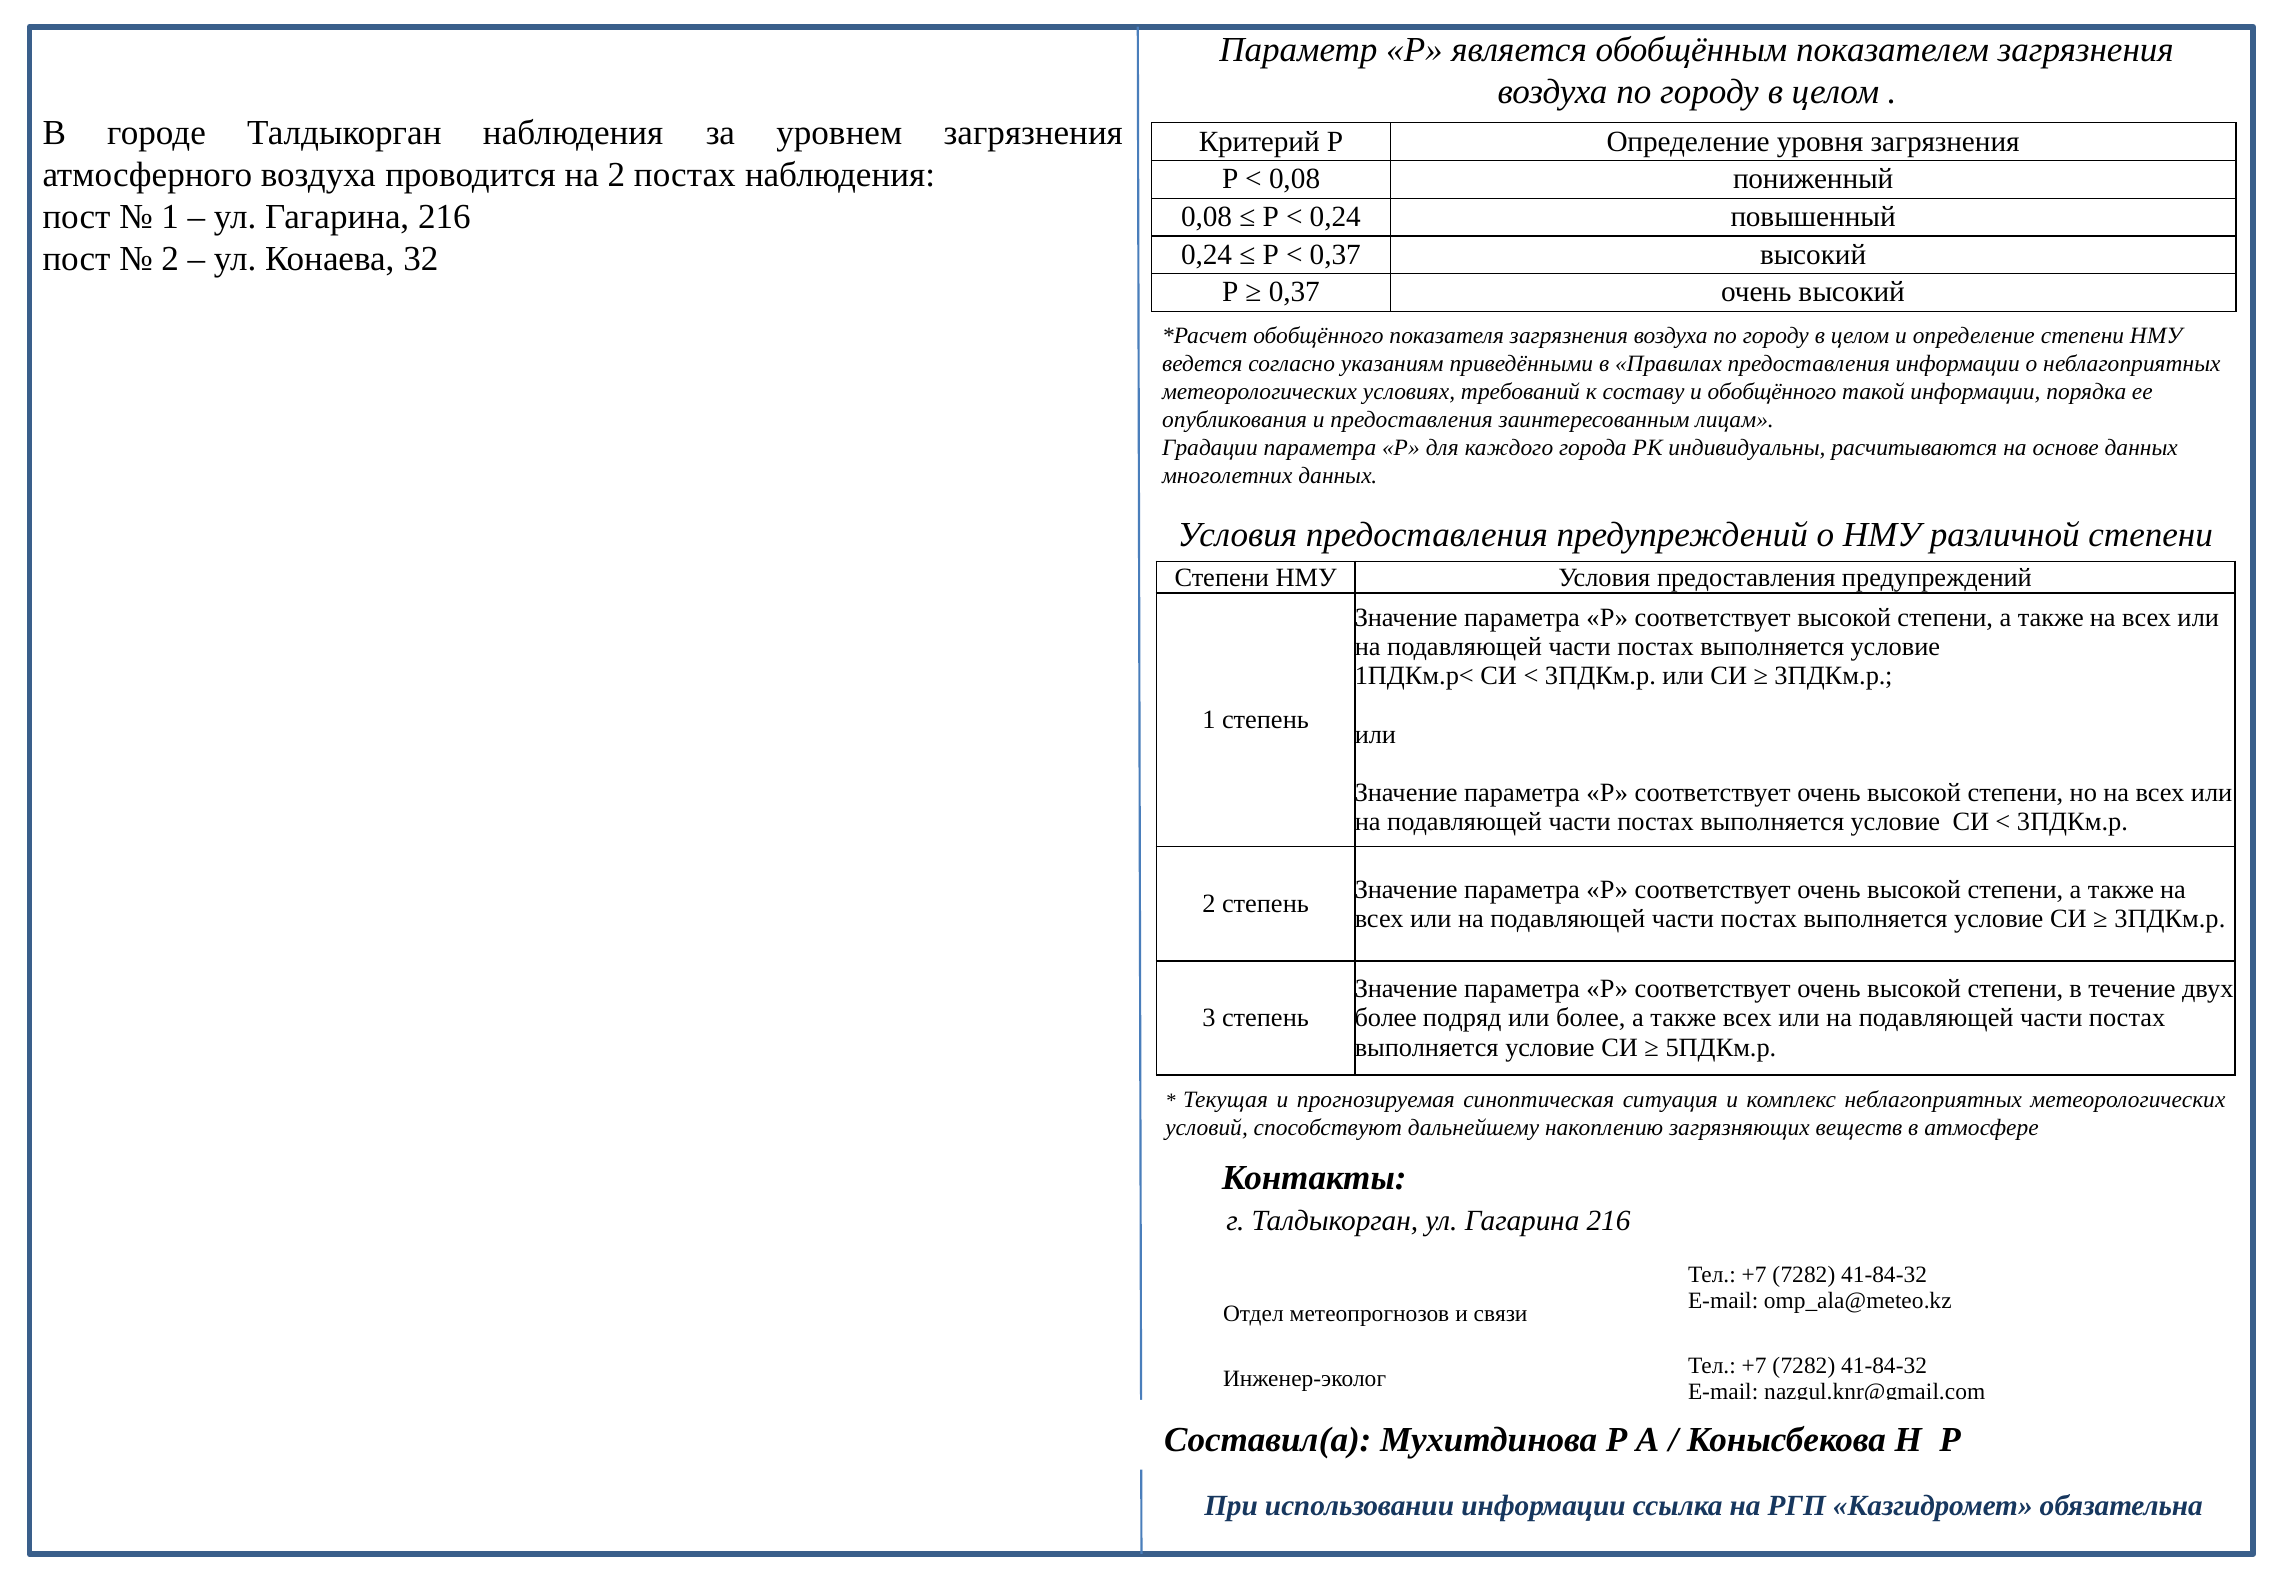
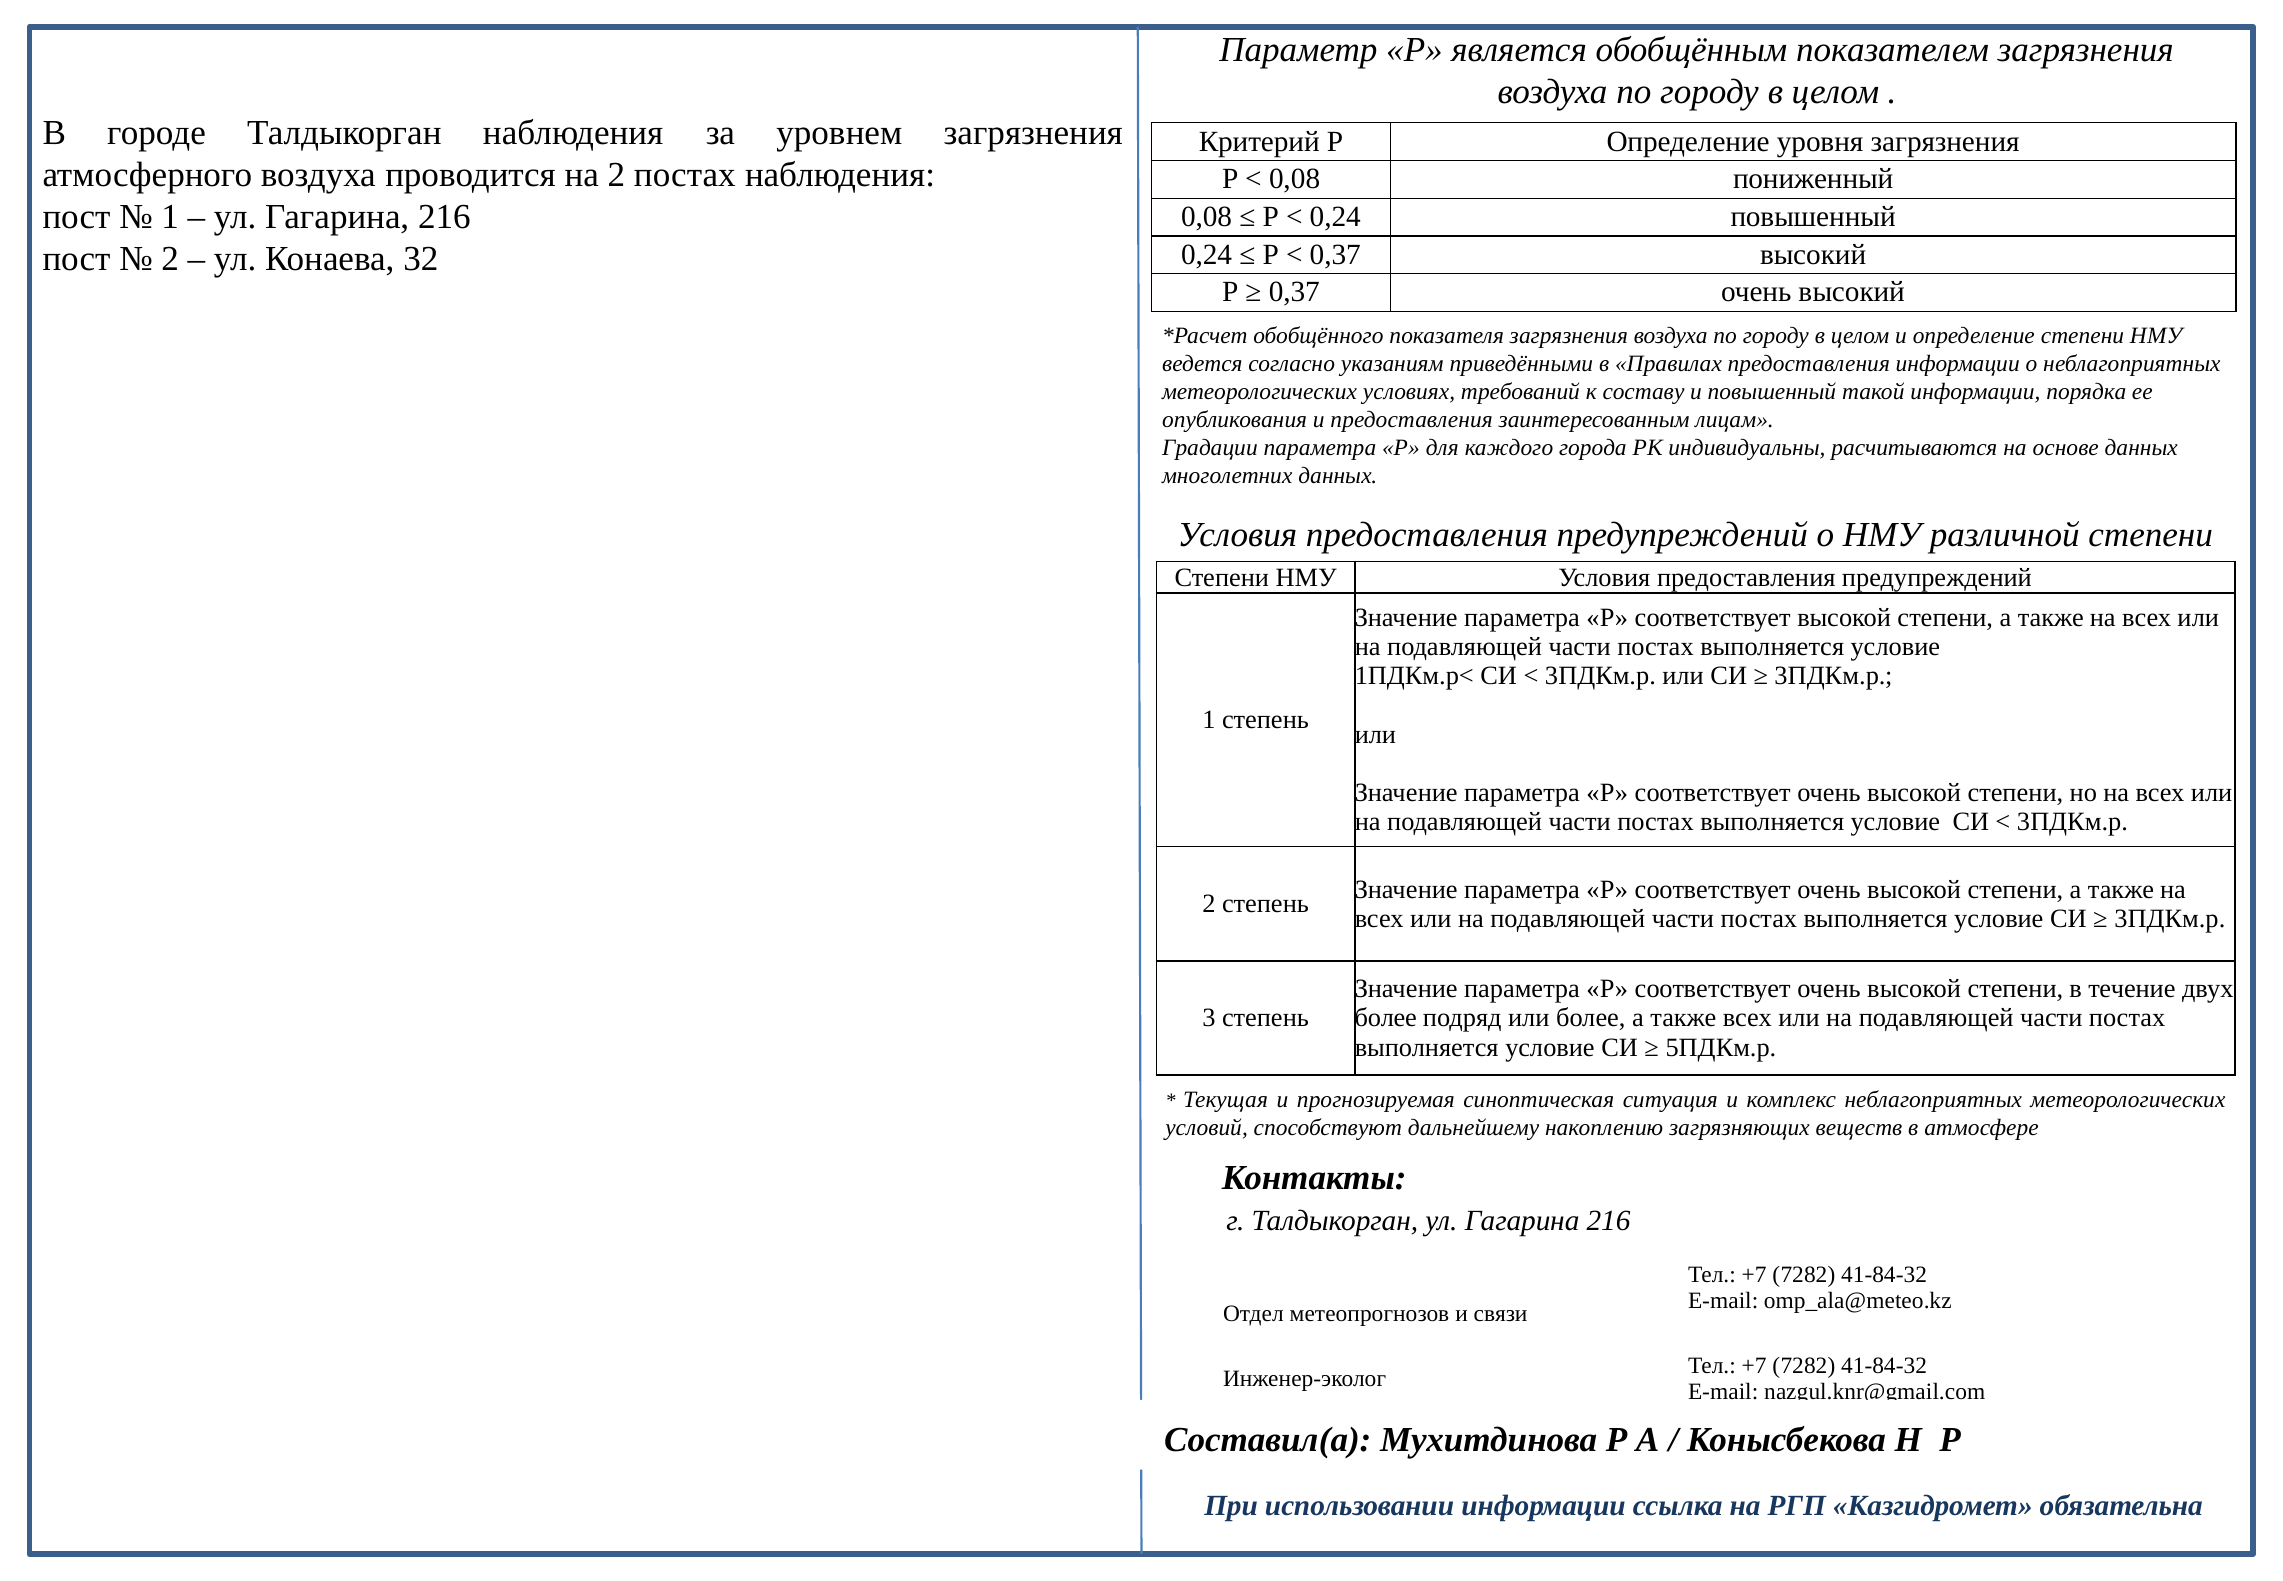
и обобщённого: обобщённого -> повышенный (1772, 391)
